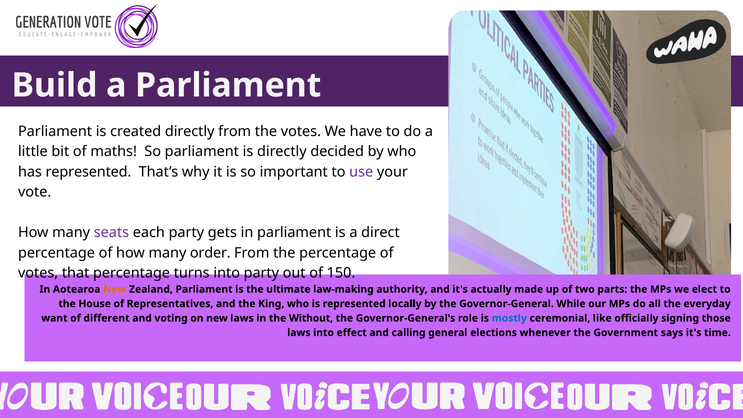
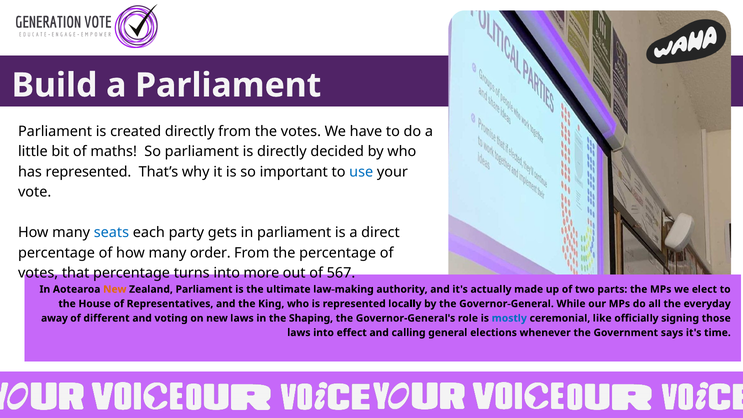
use colour: purple -> blue (361, 172)
seats colour: purple -> blue (111, 233)
into party: party -> more (261, 273)
150: 150 -> 567 (341, 273)
want: want -> away (54, 318)
Without: Without -> Shaping (311, 318)
